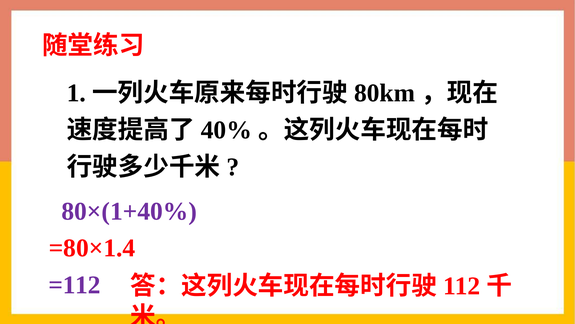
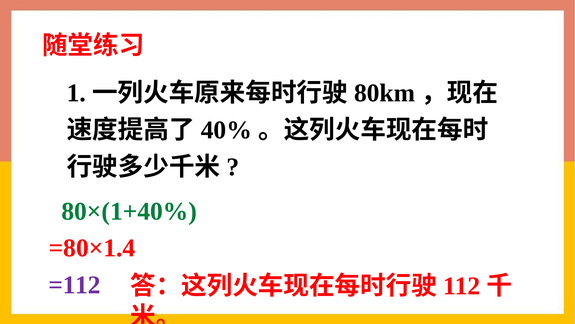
80×(1+40% colour: purple -> green (129, 211)
